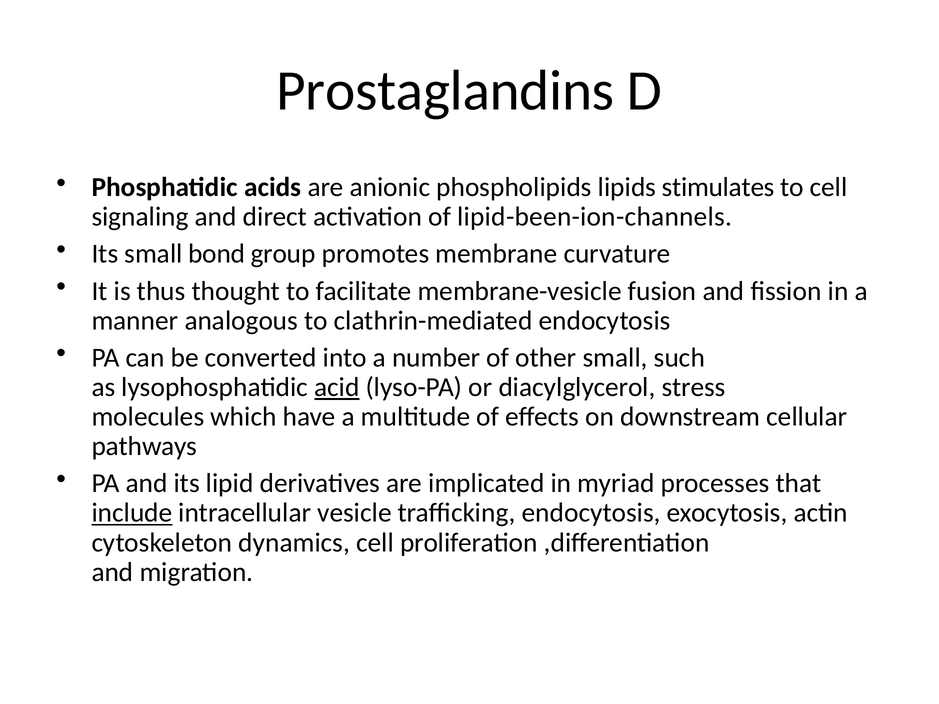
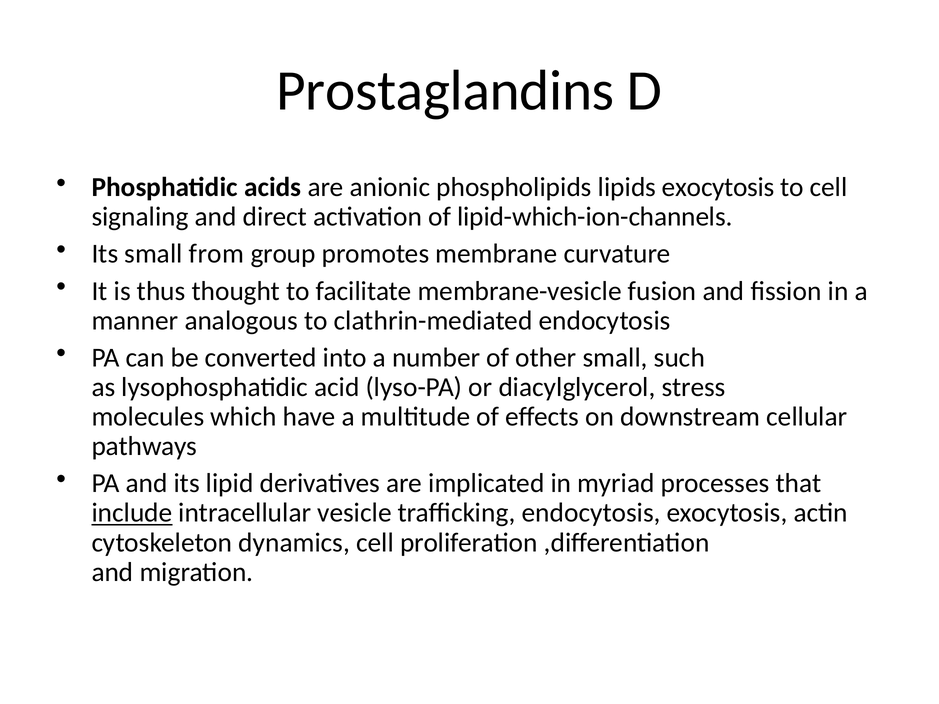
lipids stimulates: stimulates -> exocytosis (718, 187)
lipid-been-ion-channels: lipid-been-ion-channels -> lipid-which-ion-channels (595, 217)
bond: bond -> from (216, 254)
acid underline: present -> none (337, 387)
